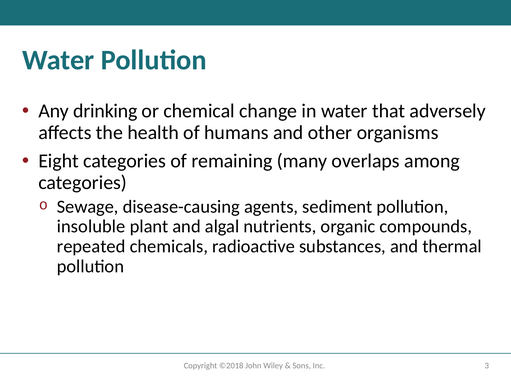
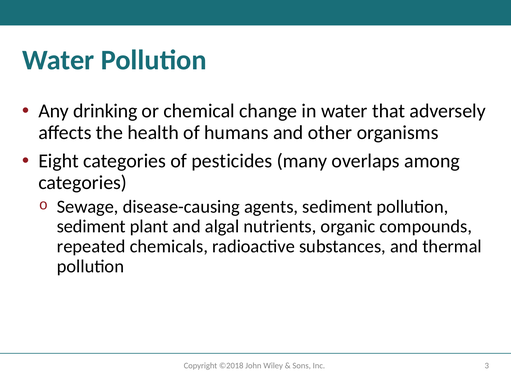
remaining: remaining -> pesticides (232, 161)
insoluble: insoluble -> sediment (91, 227)
